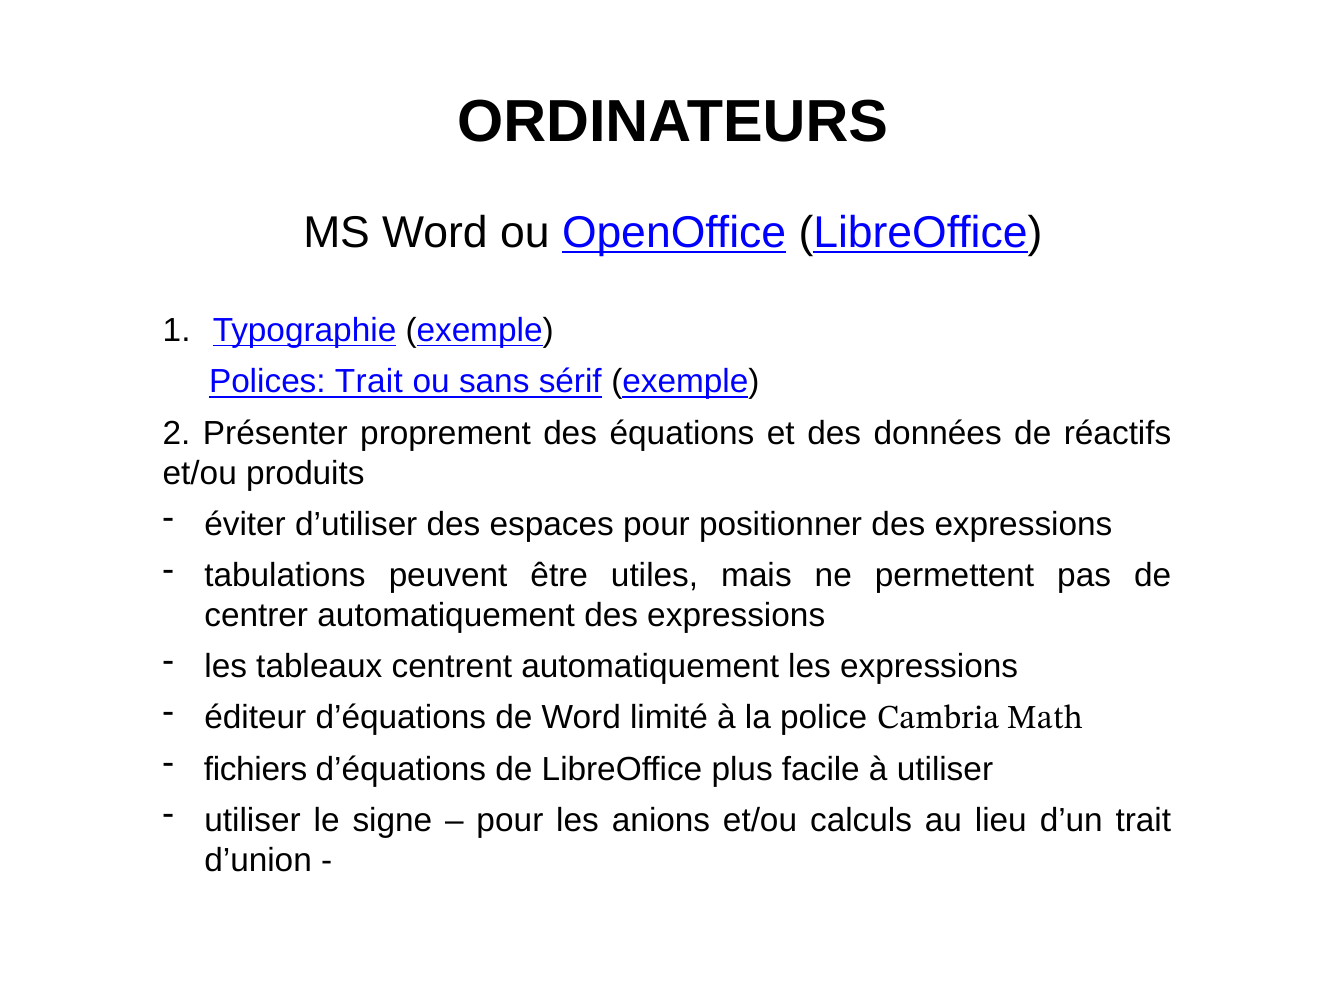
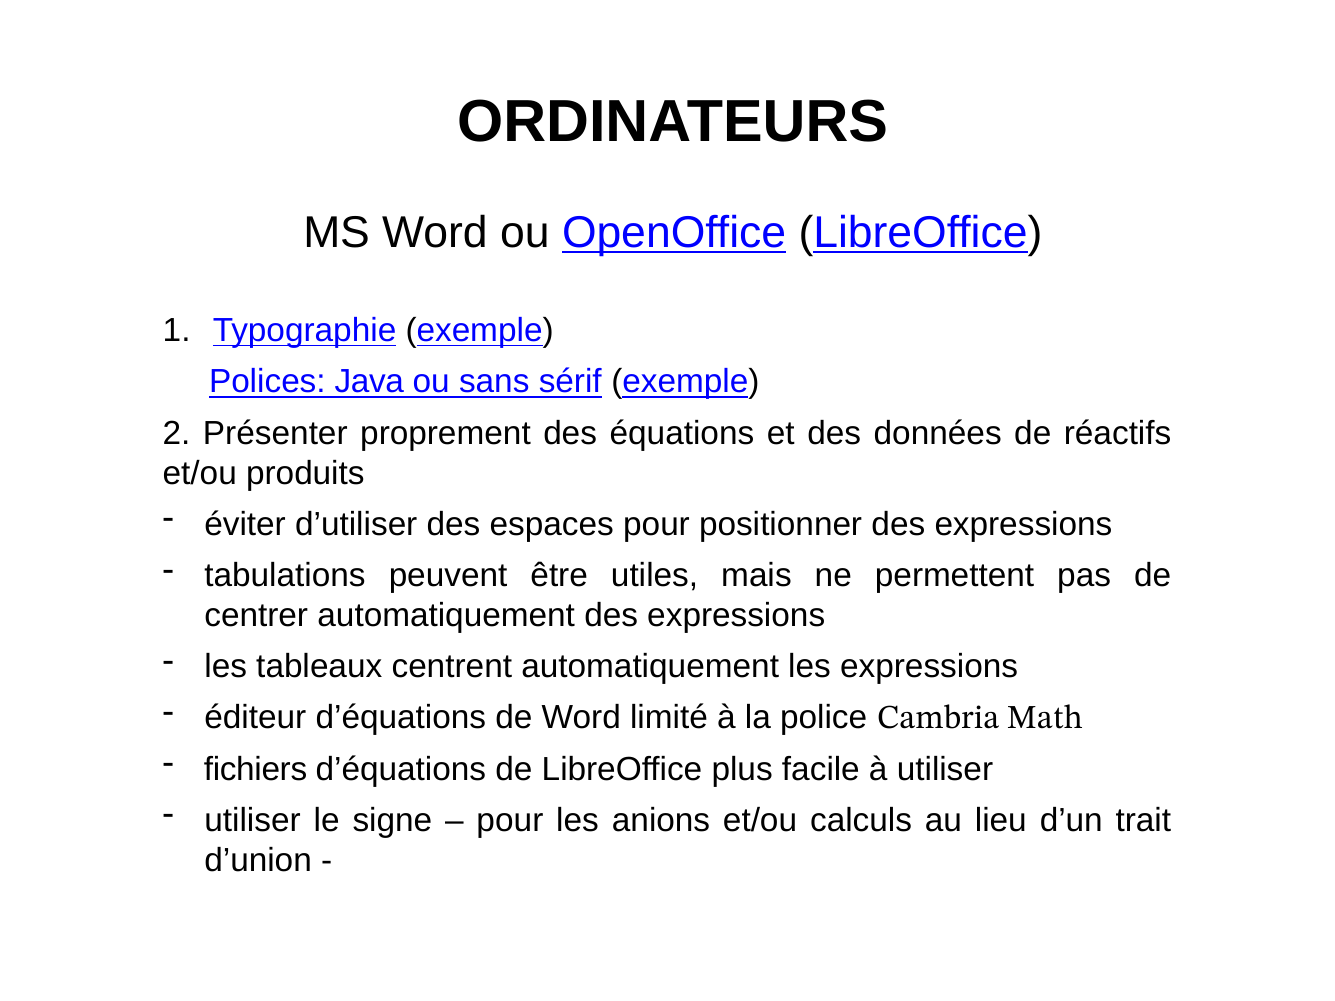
Polices Trait: Trait -> Java (369, 382)
